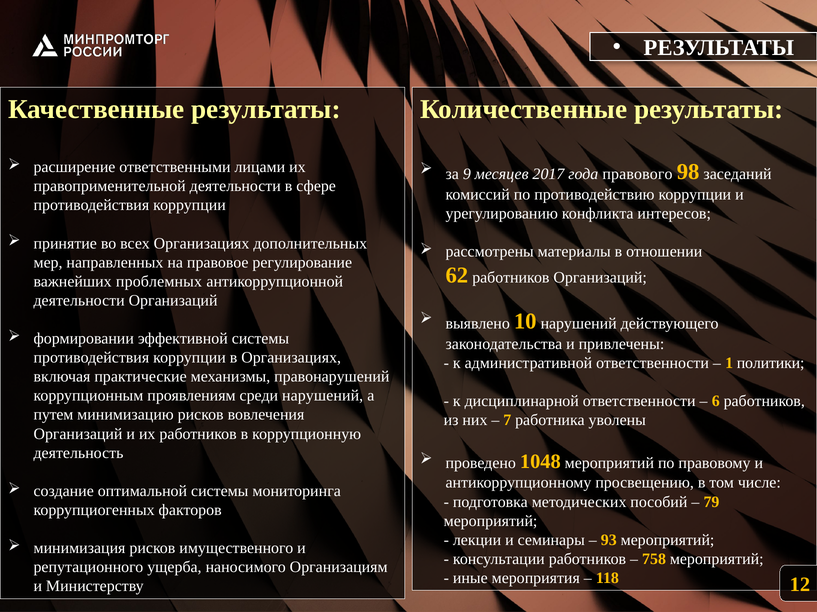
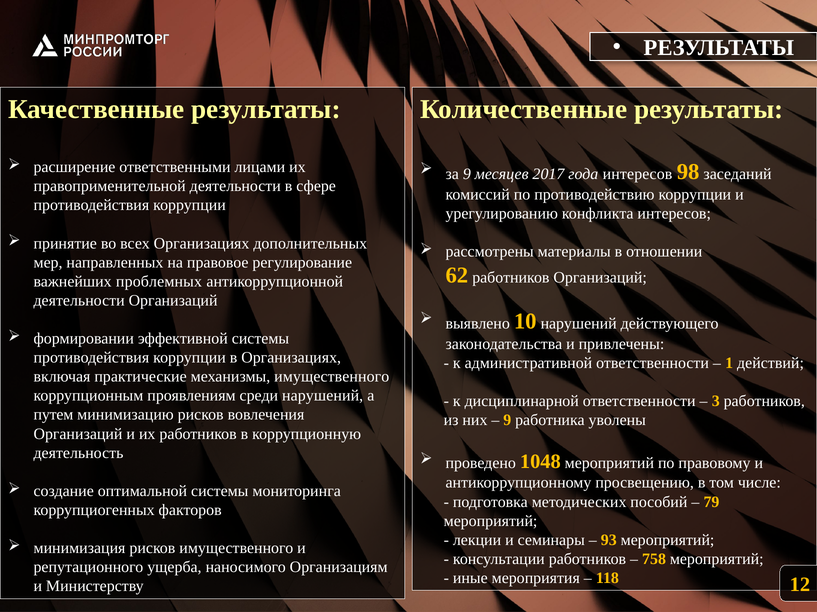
года правового: правового -> интересов (638, 174)
политики: политики -> действий (770, 363)
механизмы правонарушений: правонарушений -> имущественного (332, 377)
6: 6 -> 3 (716, 402)
7: 7 -> 9 (507, 421)
